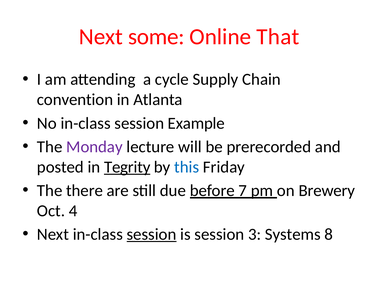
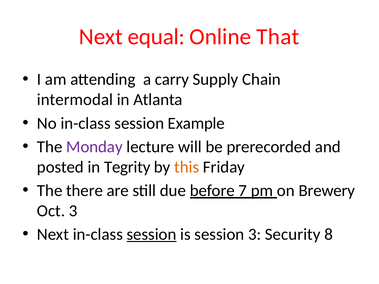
some: some -> equal (156, 37)
cycle: cycle -> carry (172, 80)
convention: convention -> intermodal (75, 100)
Tegrity underline: present -> none (127, 167)
this colour: blue -> orange (187, 167)
Oct 4: 4 -> 3 (73, 211)
Systems: Systems -> Security (293, 235)
